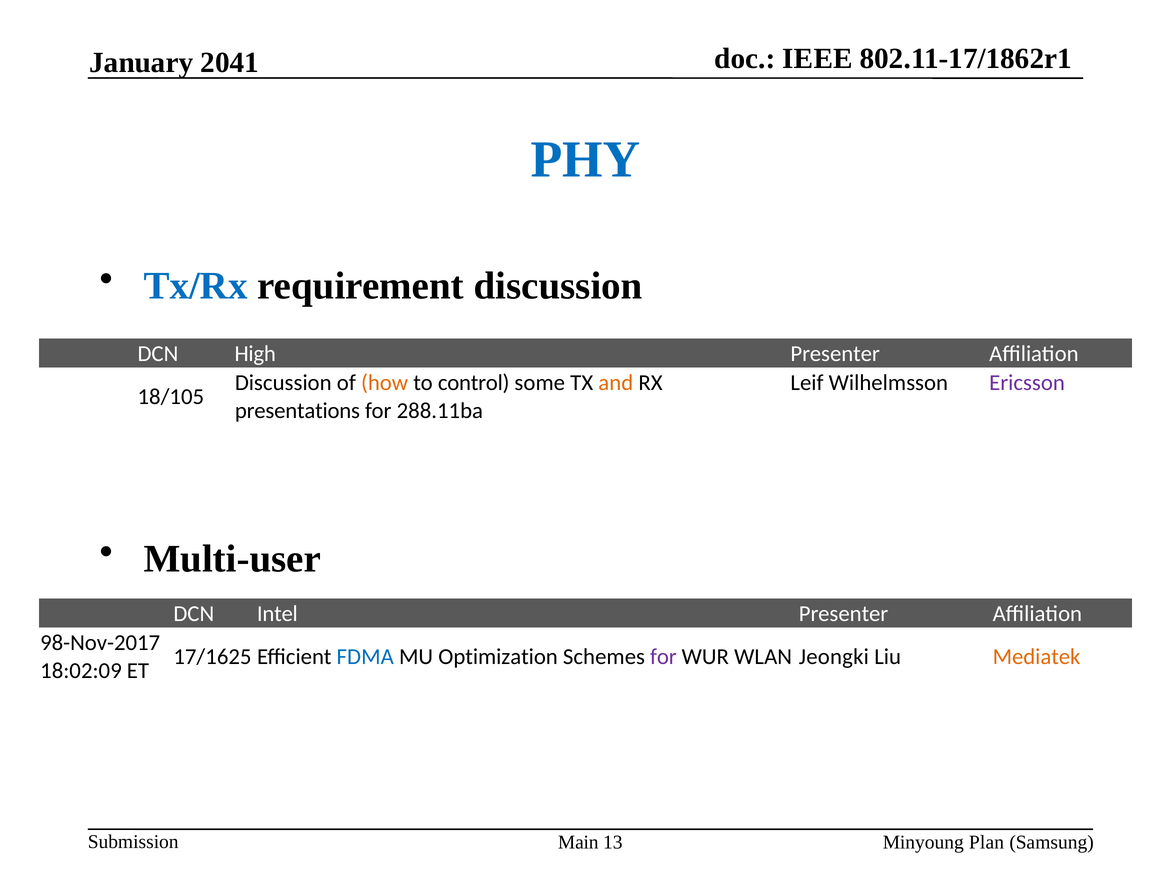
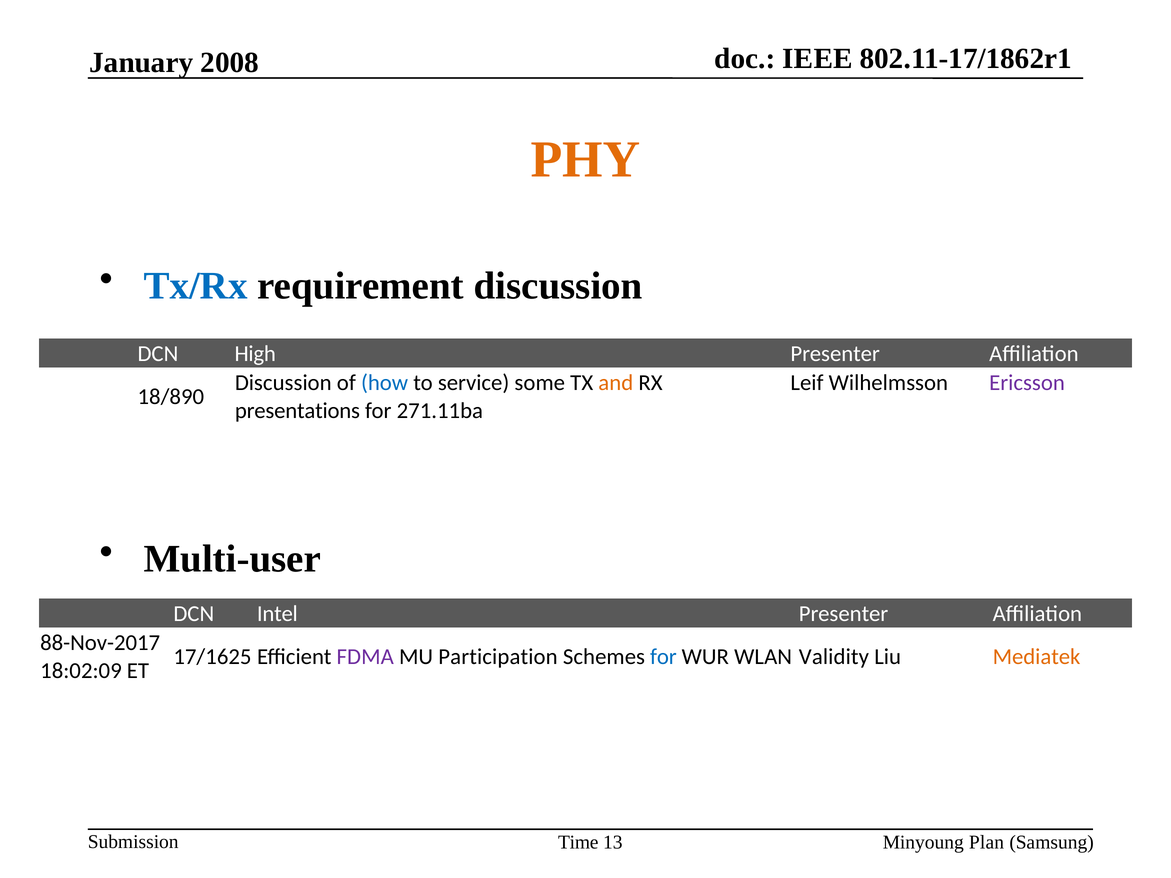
2041: 2041 -> 2008 (230, 62)
PHY colour: blue -> orange (585, 160)
how colour: orange -> blue (385, 383)
control: control -> service (474, 383)
18/105: 18/105 -> 18/890 (171, 397)
288.11ba: 288.11ba -> 271.11ba (440, 411)
98-Nov-2017: 98-Nov-2017 -> 88-Nov-2017 (100, 643)
FDMA colour: blue -> purple (365, 657)
Optimization: Optimization -> Participation (498, 657)
for colour: purple -> blue (663, 657)
Jeongki: Jeongki -> Validity (834, 657)
Main: Main -> Time (578, 842)
